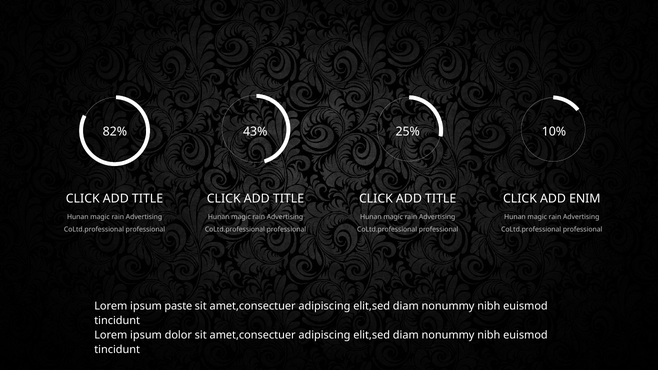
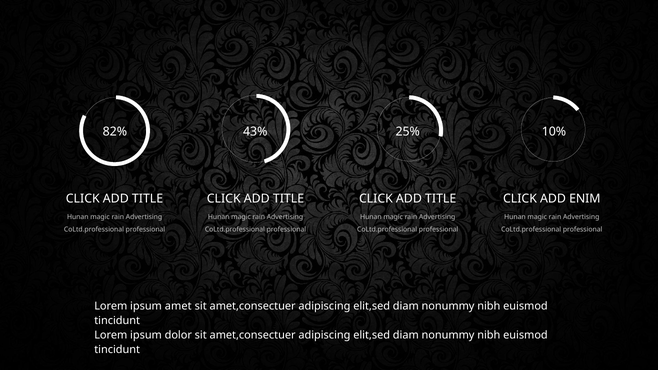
paste: paste -> amet (178, 306)
